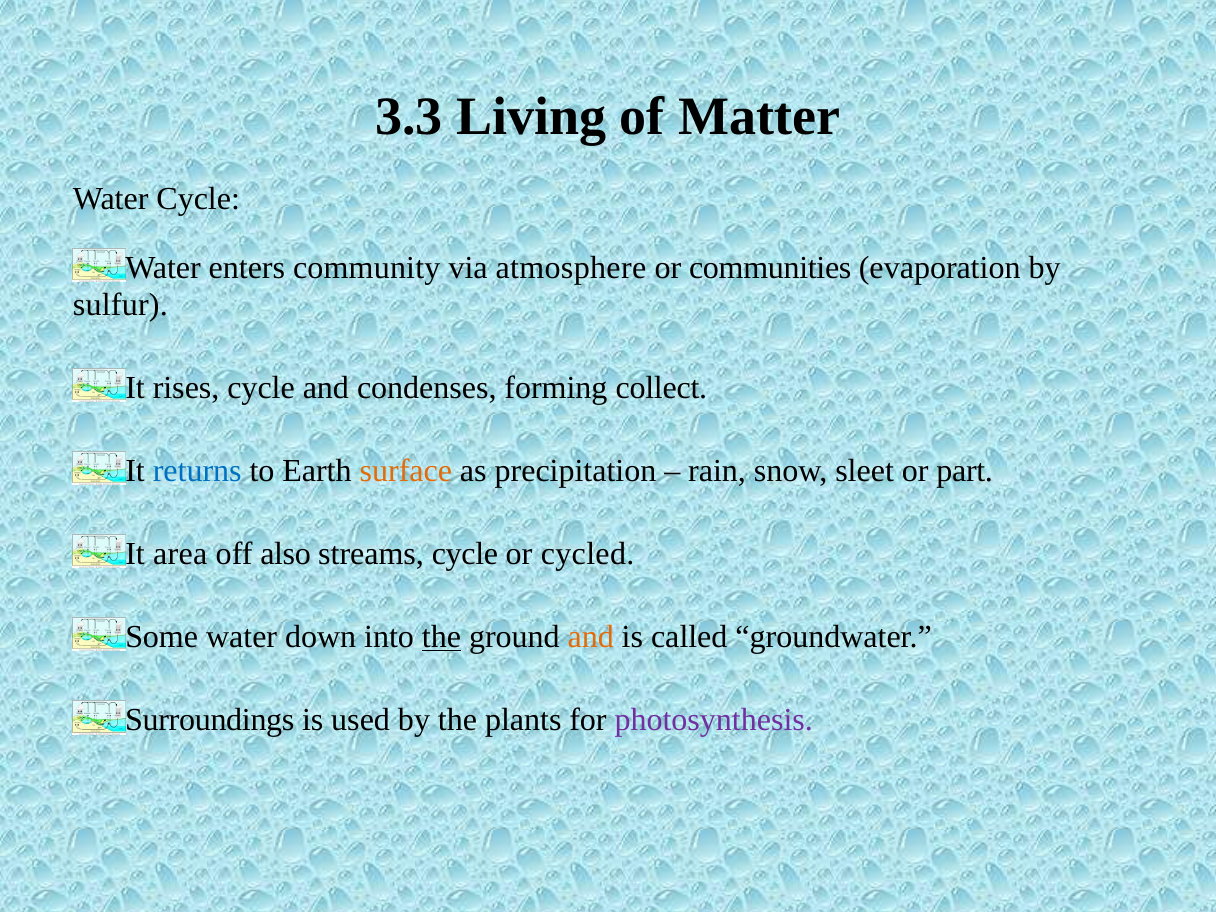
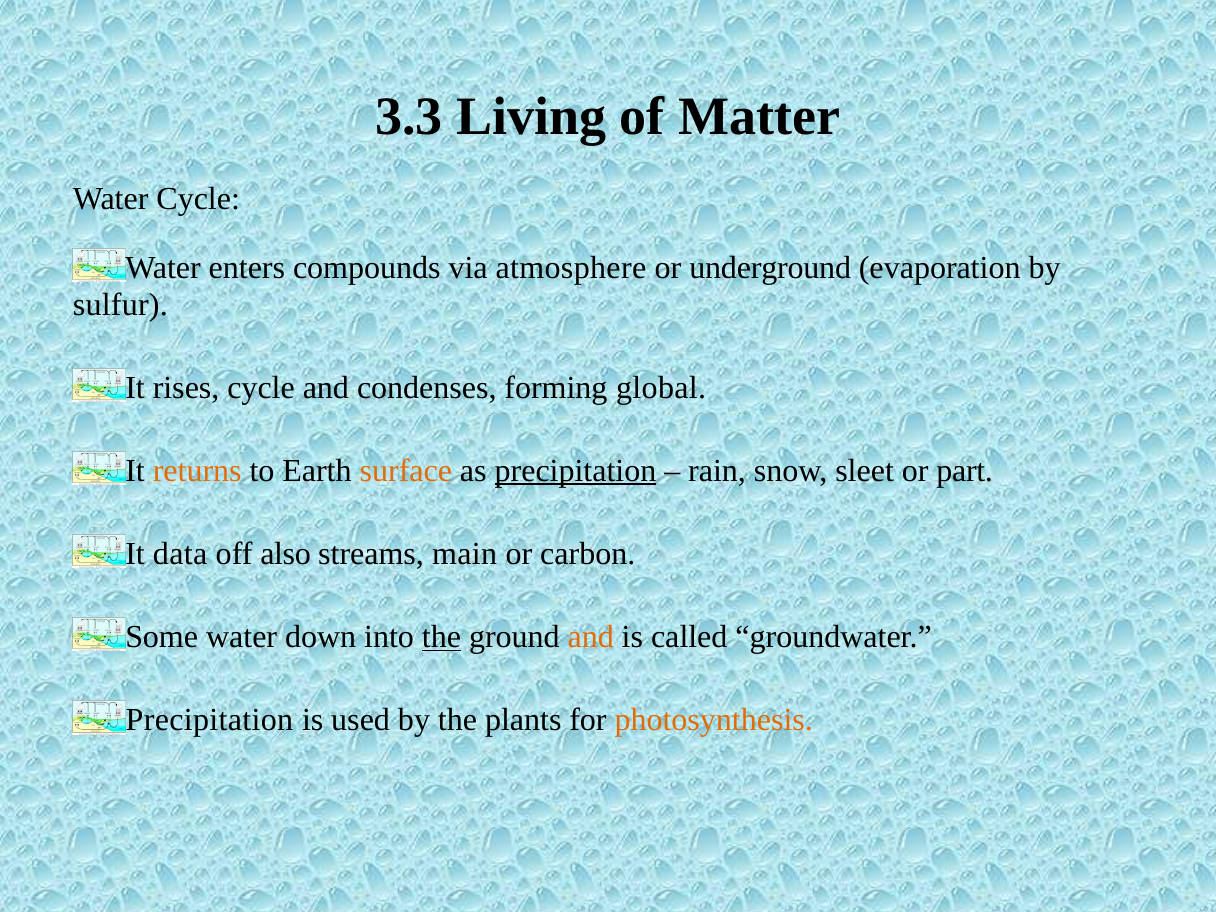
community: community -> compounds (367, 268)
communities: communities -> underground (770, 268)
collect: collect -> global (661, 387)
returns colour: blue -> orange (197, 471)
precipitation underline: none -> present (575, 471)
area: area -> data (180, 554)
streams cycle: cycle -> main (465, 554)
cycled: cycled -> carbon (588, 554)
Surroundings: Surroundings -> Precipitation (209, 720)
photosynthesis colour: purple -> orange (714, 720)
